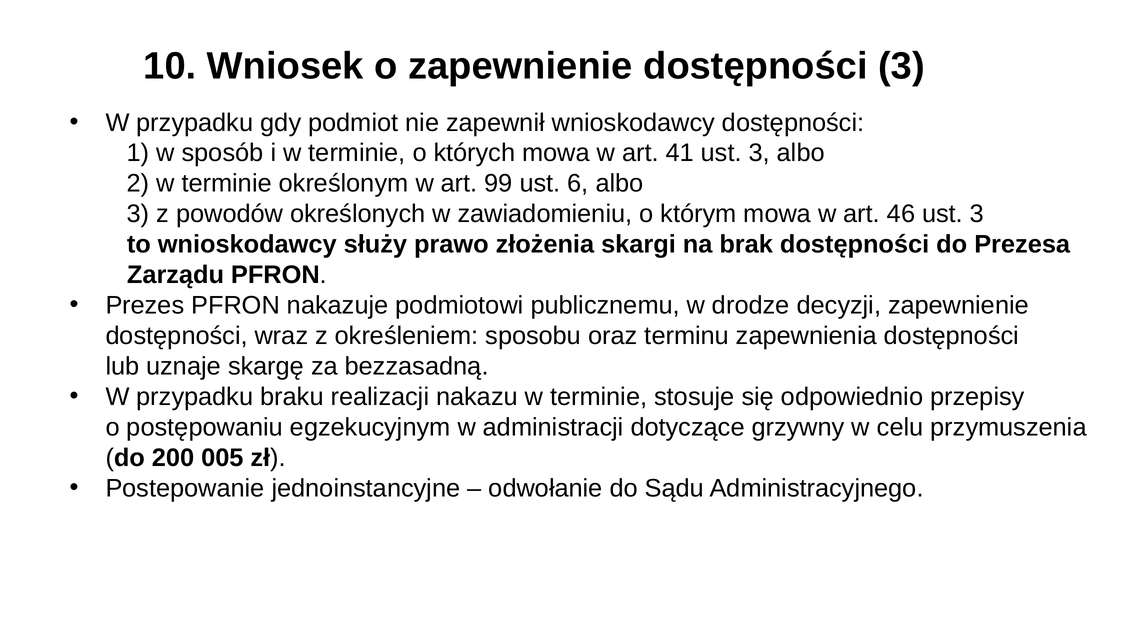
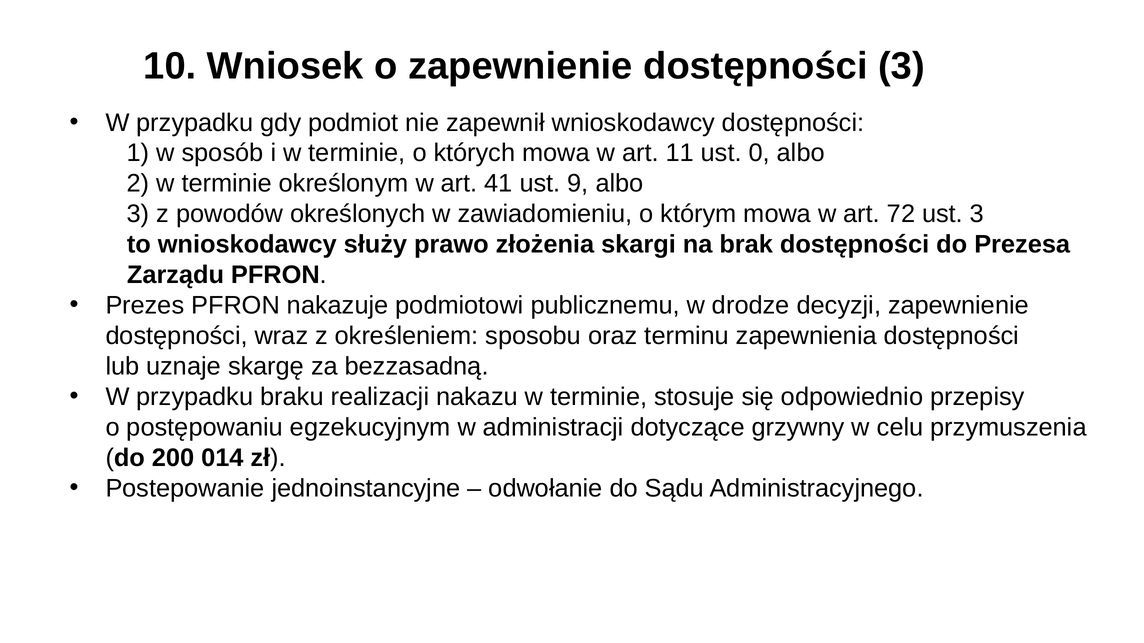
41: 41 -> 11 (680, 153)
3: 3 -> 0 (759, 153)
99: 99 -> 41 (498, 184)
6: 6 -> 9 (578, 184)
46: 46 -> 72 (901, 214)
005: 005 -> 014 (222, 458)
